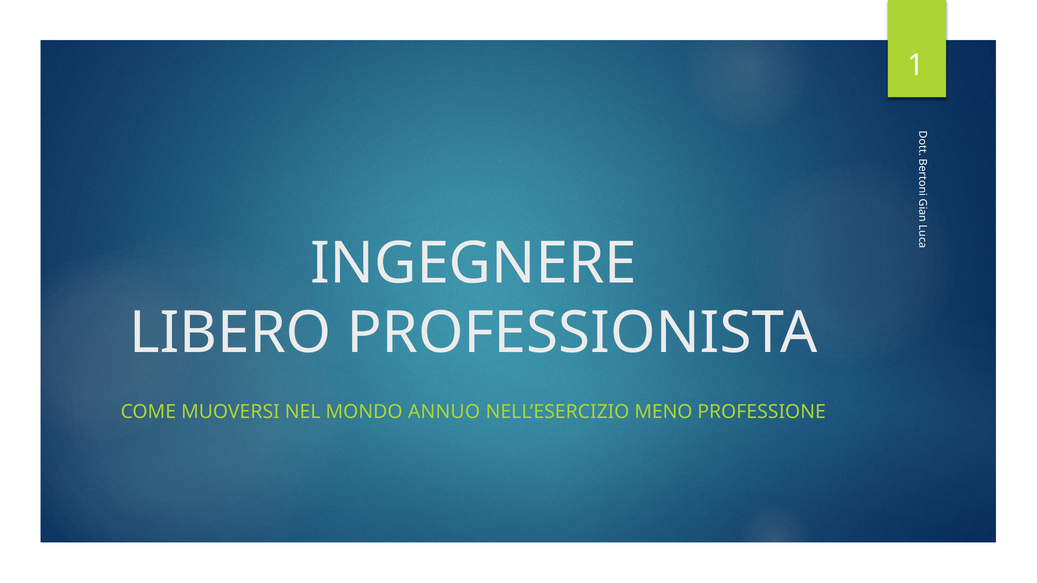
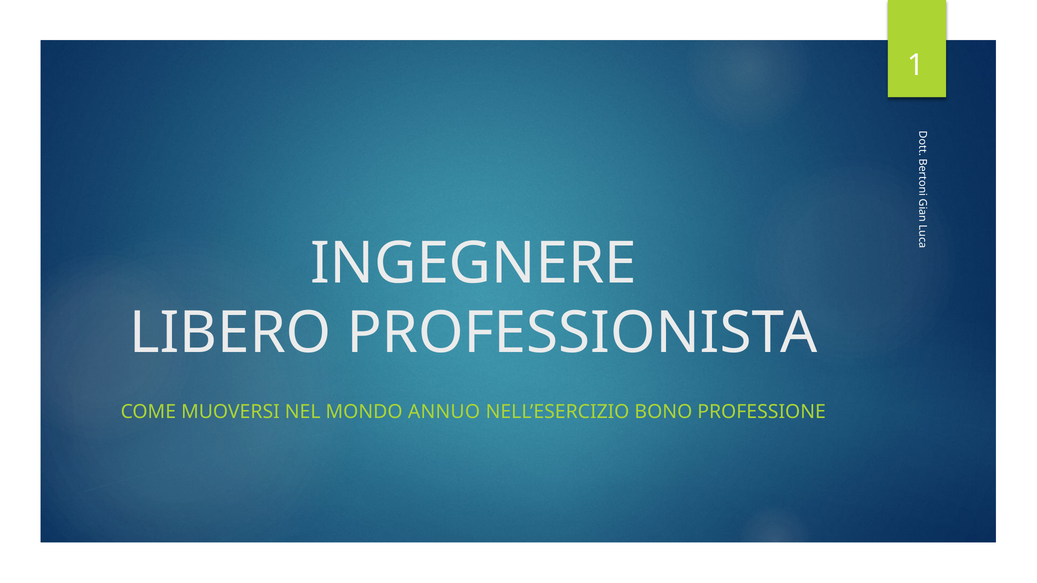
MENO: MENO -> BONO (663, 412)
